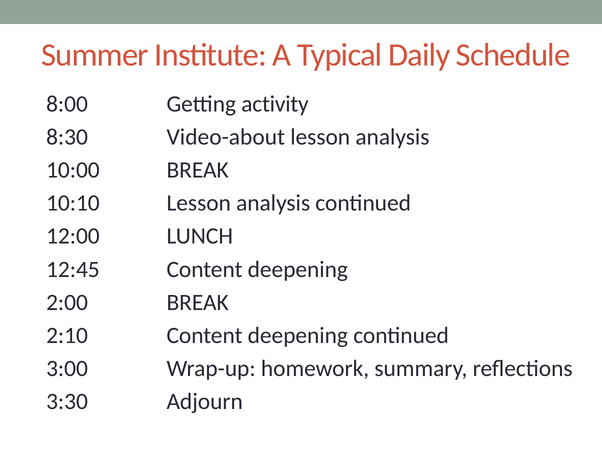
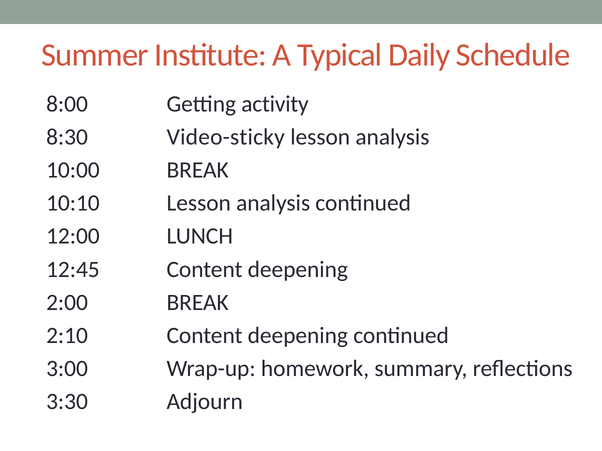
Video-about: Video-about -> Video-sticky (226, 137)
